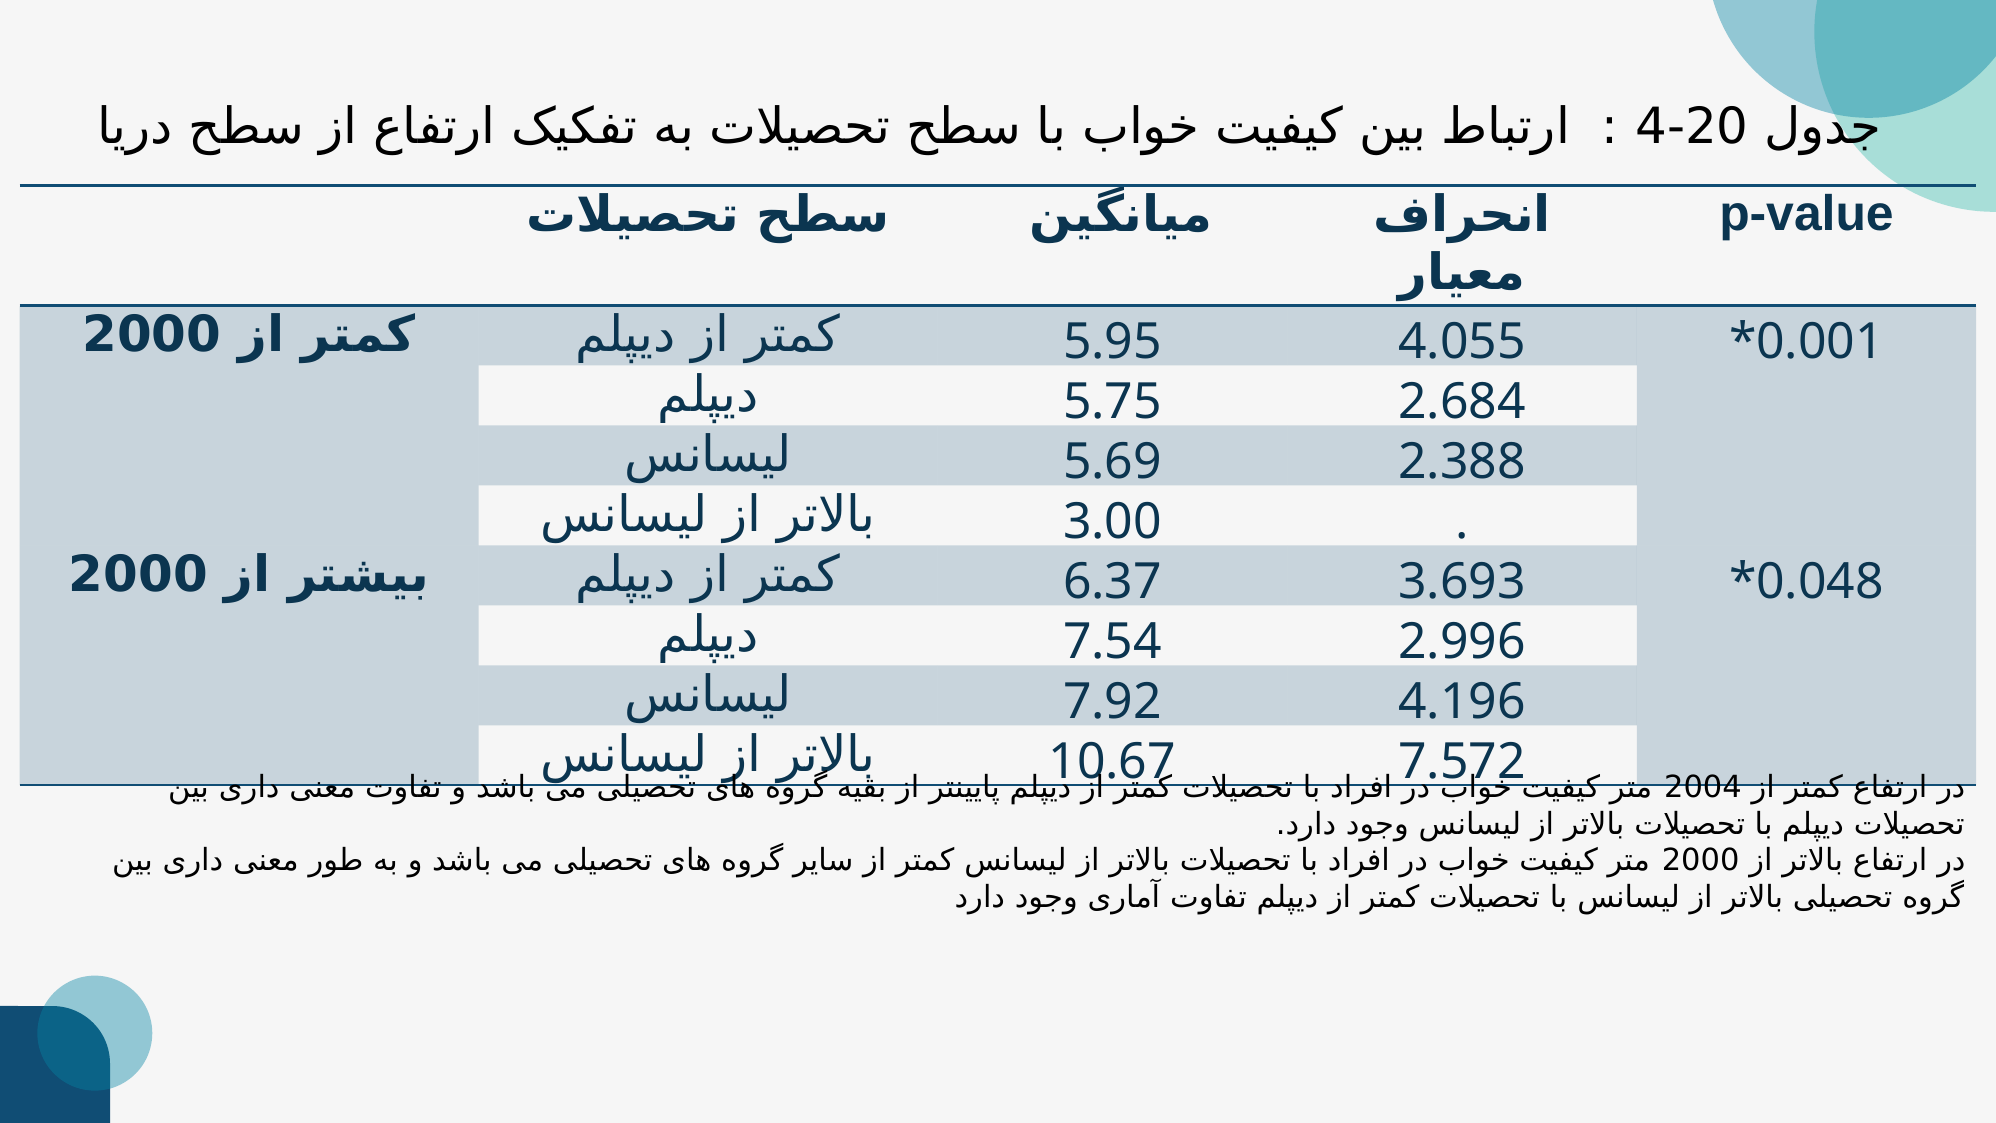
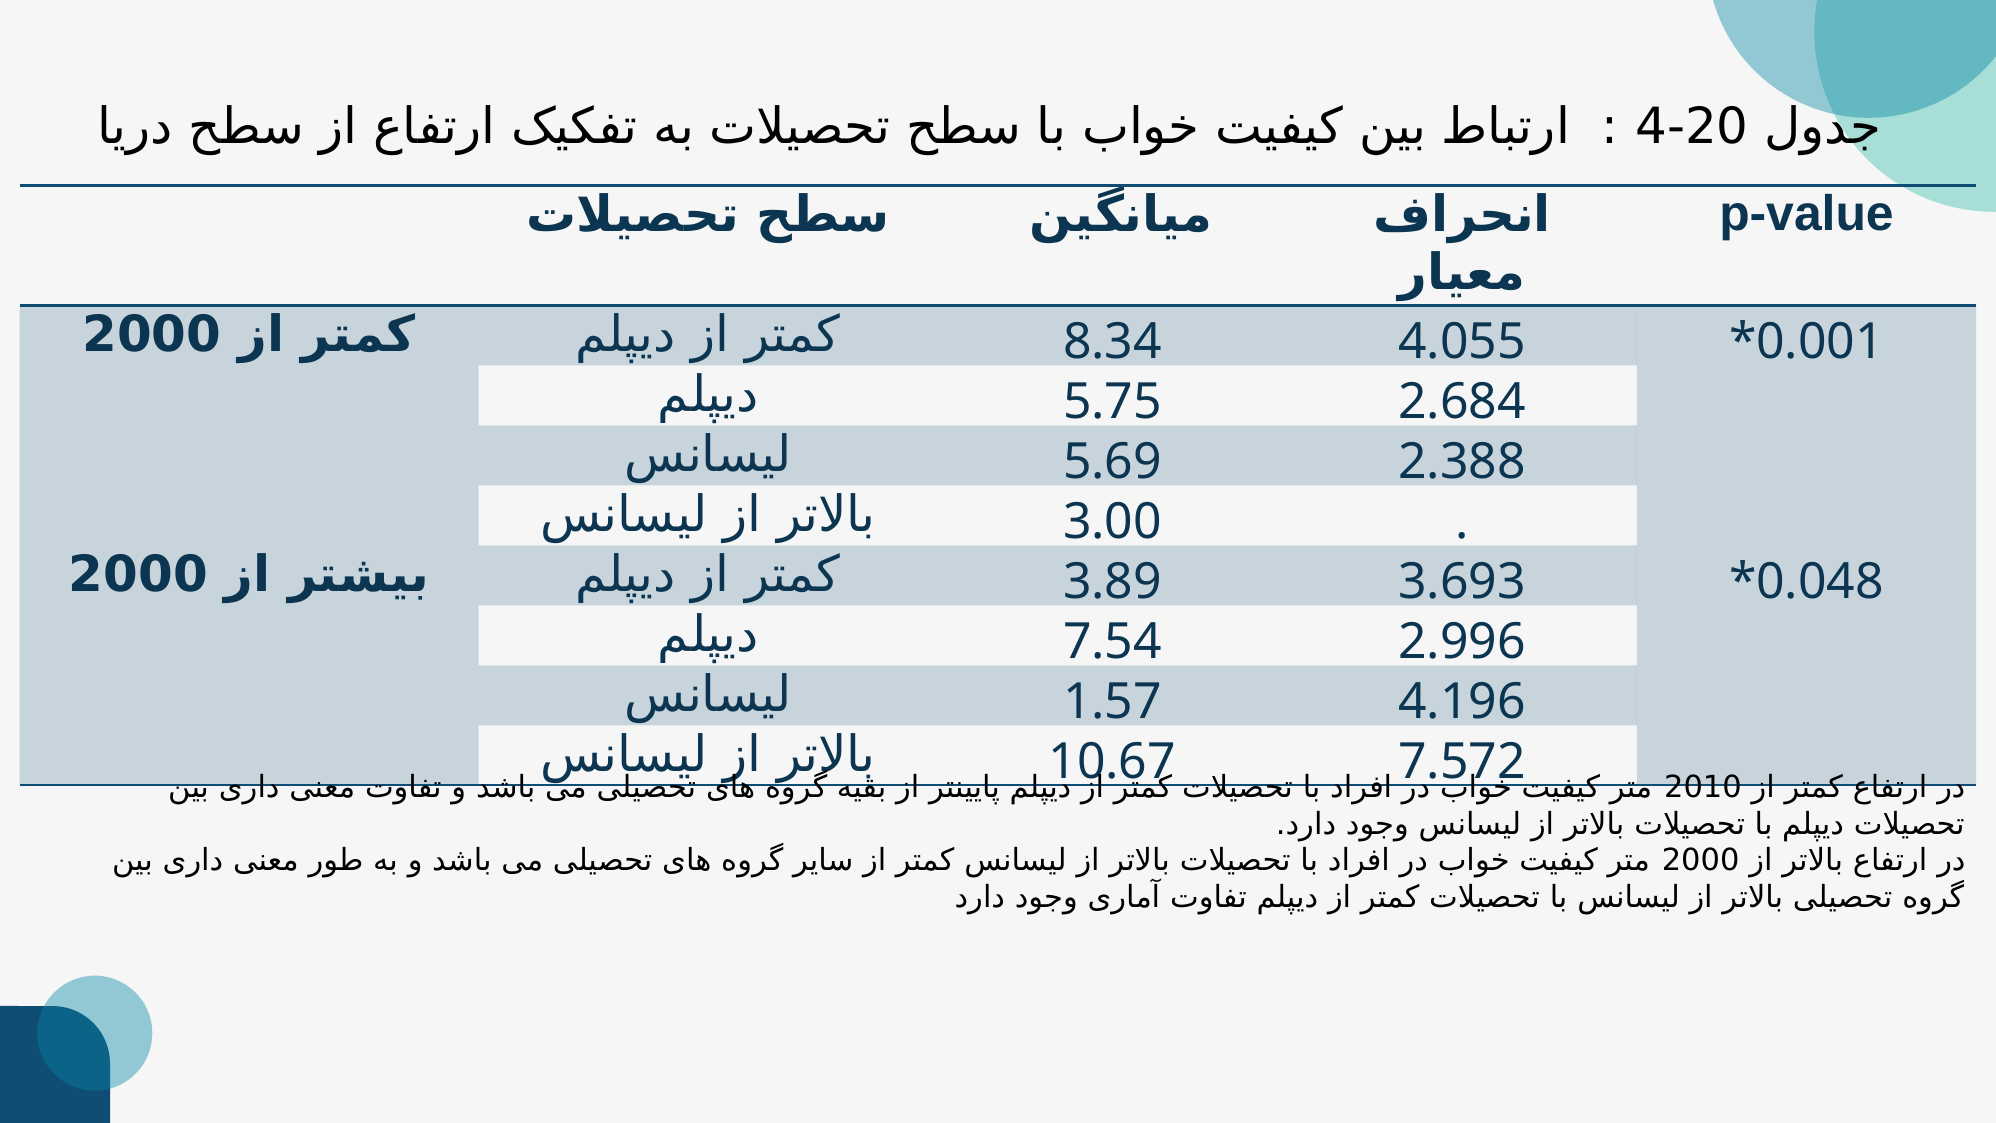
5.95: 5.95 -> 8.34 (1112, 342)
6.37: 6.37 -> 3.89 (1112, 582)
7.92: 7.92 -> 1.57 (1112, 702)
2004: 2004 -> 2010 (1703, 787)
